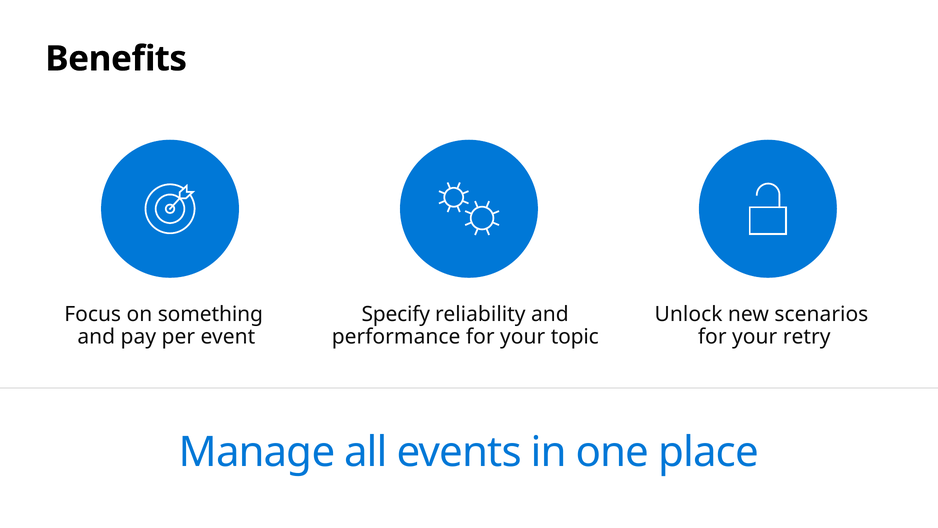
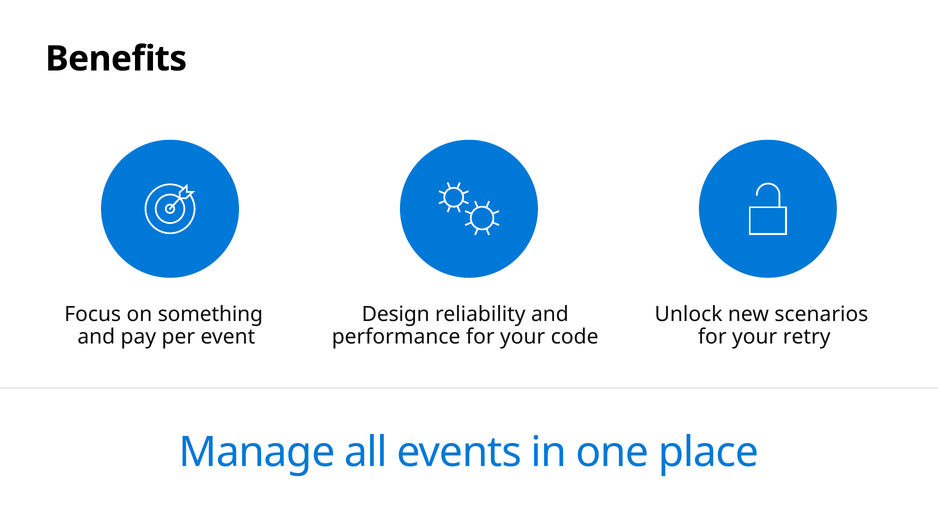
Specify: Specify -> Design (396, 314)
topic: topic -> code (575, 337)
